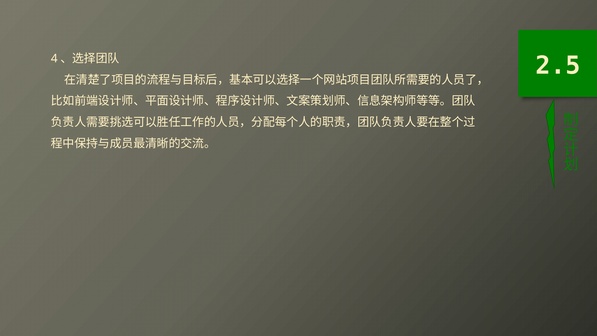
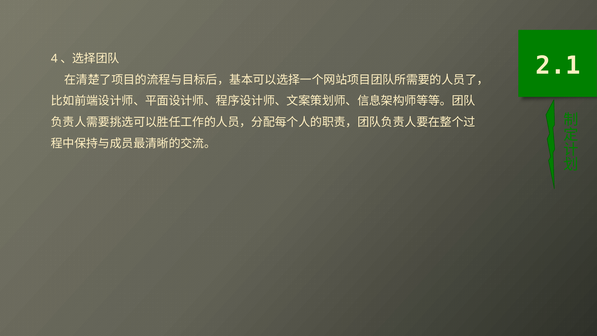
2.5: 2.5 -> 2.1 (558, 65)
